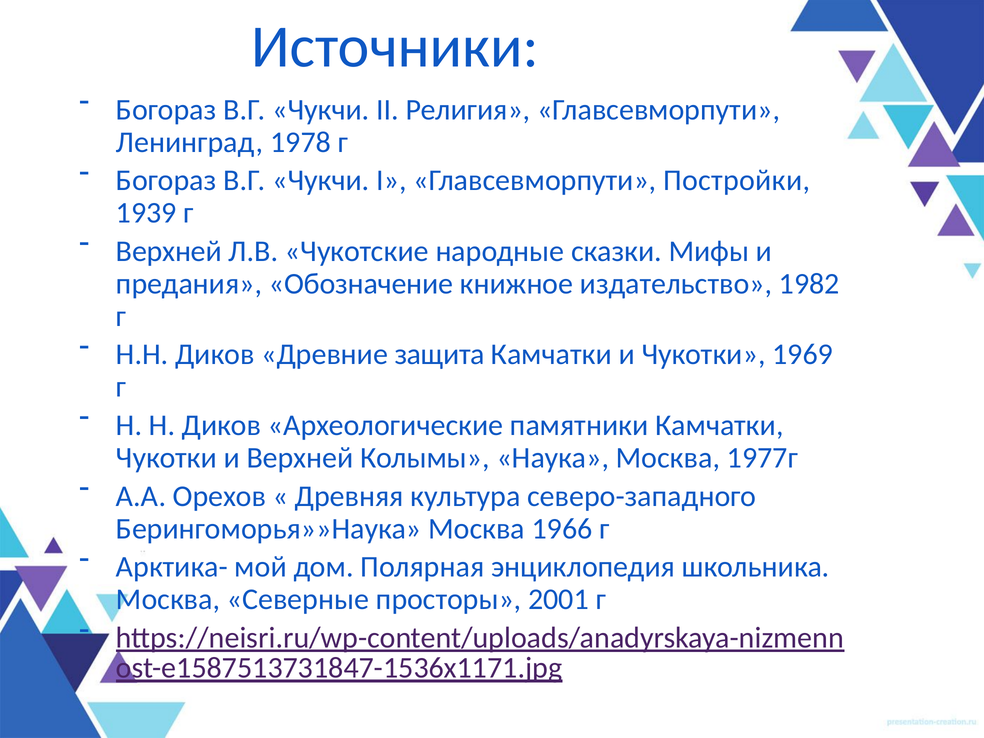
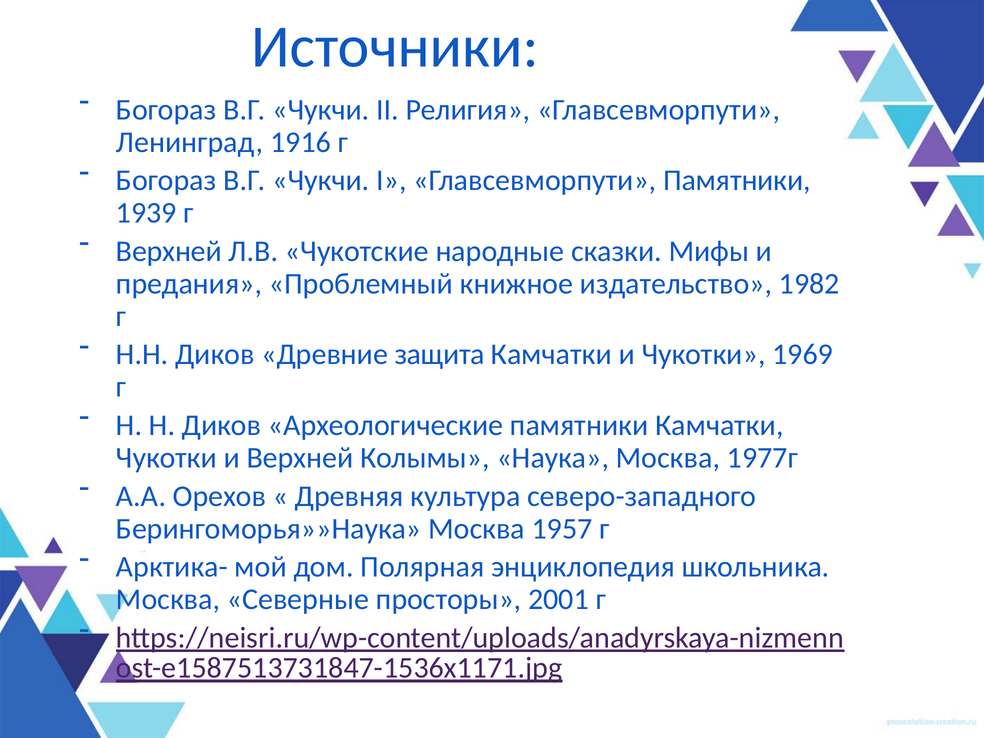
1978: 1978 -> 1916 (301, 142)
Главсевморпути Постройки: Постройки -> Памятники (737, 180)
Обозначение: Обозначение -> Проблемный (361, 284)
1966: 1966 -> 1957 (562, 529)
